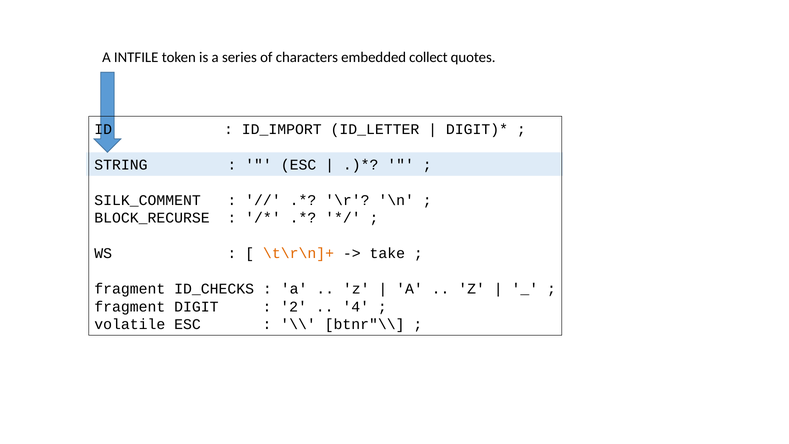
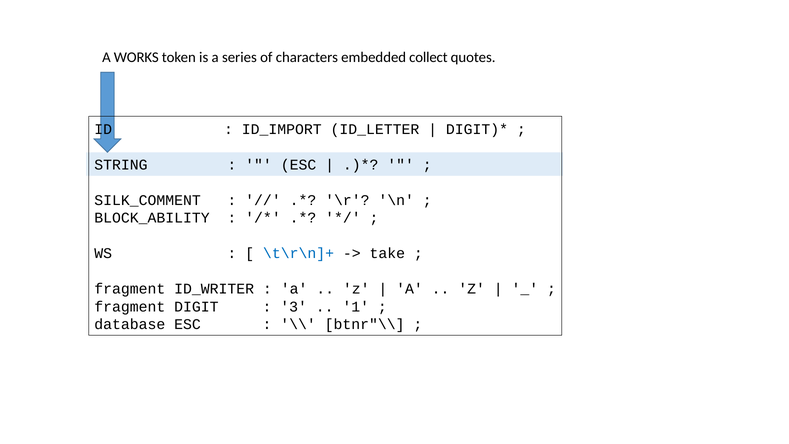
INTFILE: INTFILE -> WORKS (136, 57)
BLOCK_RECURSE: BLOCK_RECURSE -> BLOCK_ABILITY (152, 218)
\t\r\n]+ colour: orange -> blue (299, 253)
ID_CHECKS: ID_CHECKS -> ID_WRITER (214, 289)
2: 2 -> 3 (294, 307)
4: 4 -> 1 (356, 307)
volatile: volatile -> database (130, 324)
